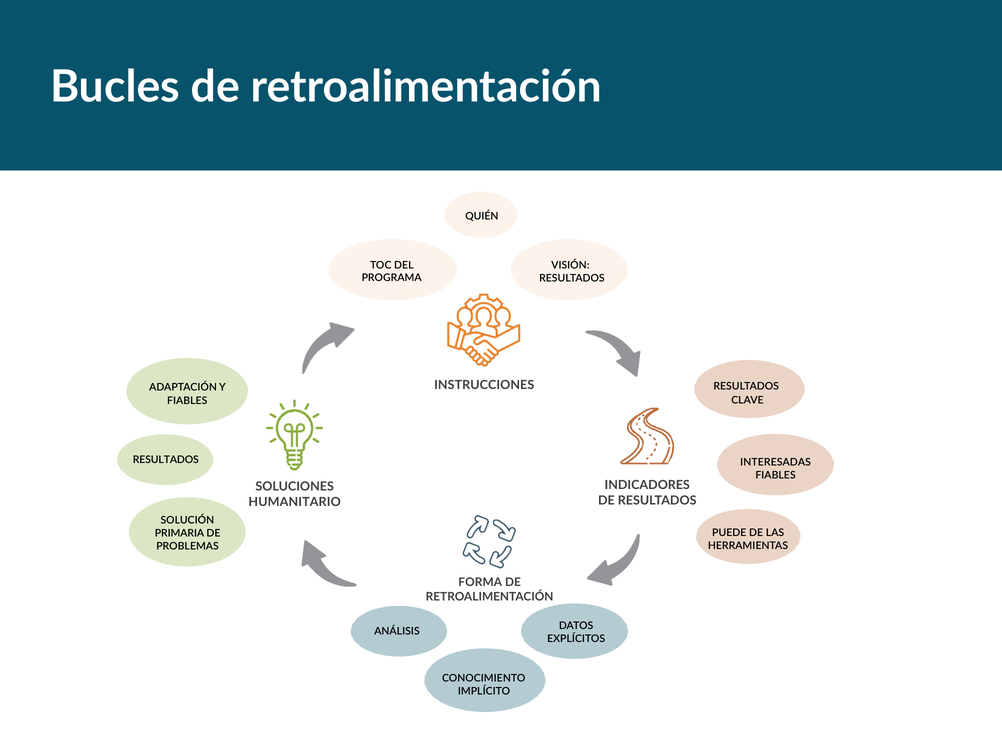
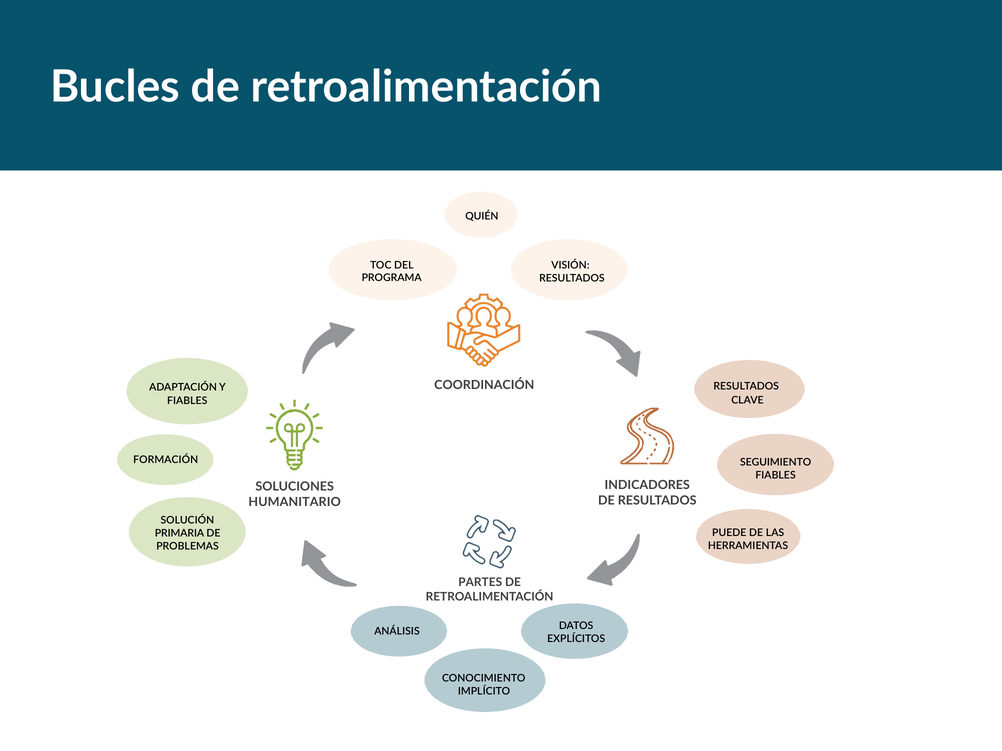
INSTRUCCIONES: INSTRUCCIONES -> COORDINACIÓN (484, 385)
RESULTADOS: RESULTADOS -> FORMACIÓN (166, 460)
INTERESADAS: INTERESADAS -> SEGUIMIENTO (776, 463)
FORMA: FORMA -> PARTES (480, 583)
